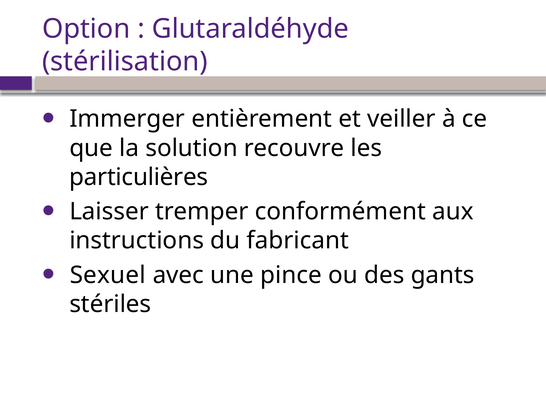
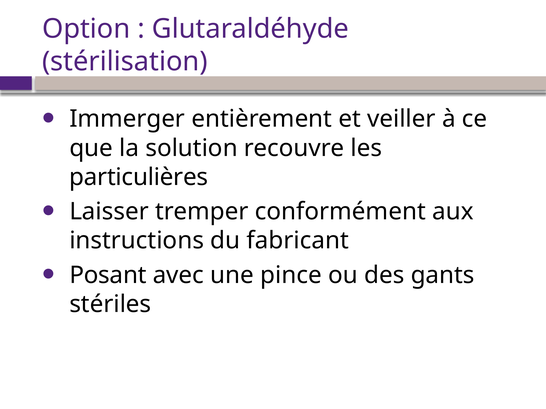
Sexuel: Sexuel -> Posant (108, 275)
